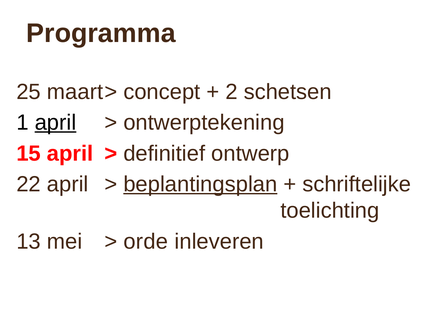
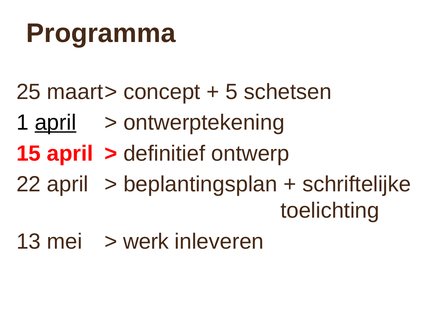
2: 2 -> 5 (232, 92)
beplantingsplan underline: present -> none (200, 184)
orde: orde -> werk (146, 241)
